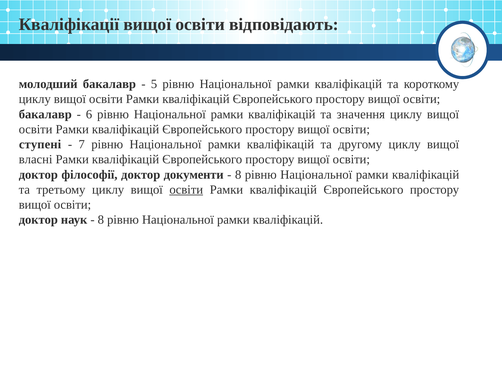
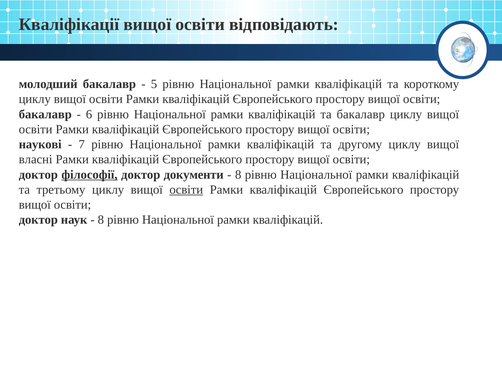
та значення: значення -> бакалавр (361, 114)
ступені: ступені -> наукові (40, 144)
філософії underline: none -> present (89, 174)
